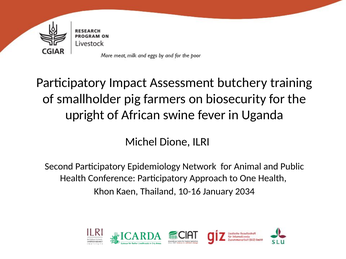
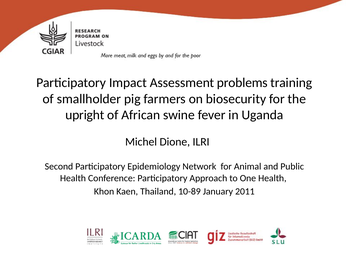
butchery: butchery -> problems (242, 83)
10-16: 10-16 -> 10-89 (189, 192)
2034: 2034 -> 2011 (245, 192)
